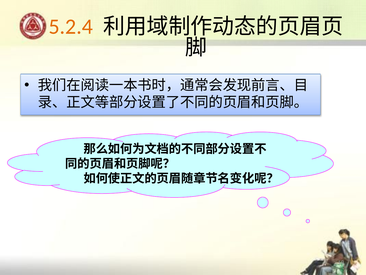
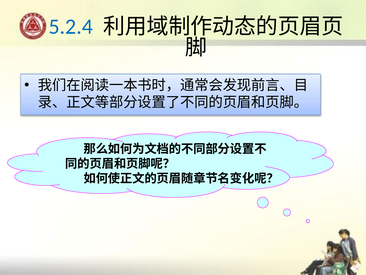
5.2.4 colour: orange -> blue (71, 27)
